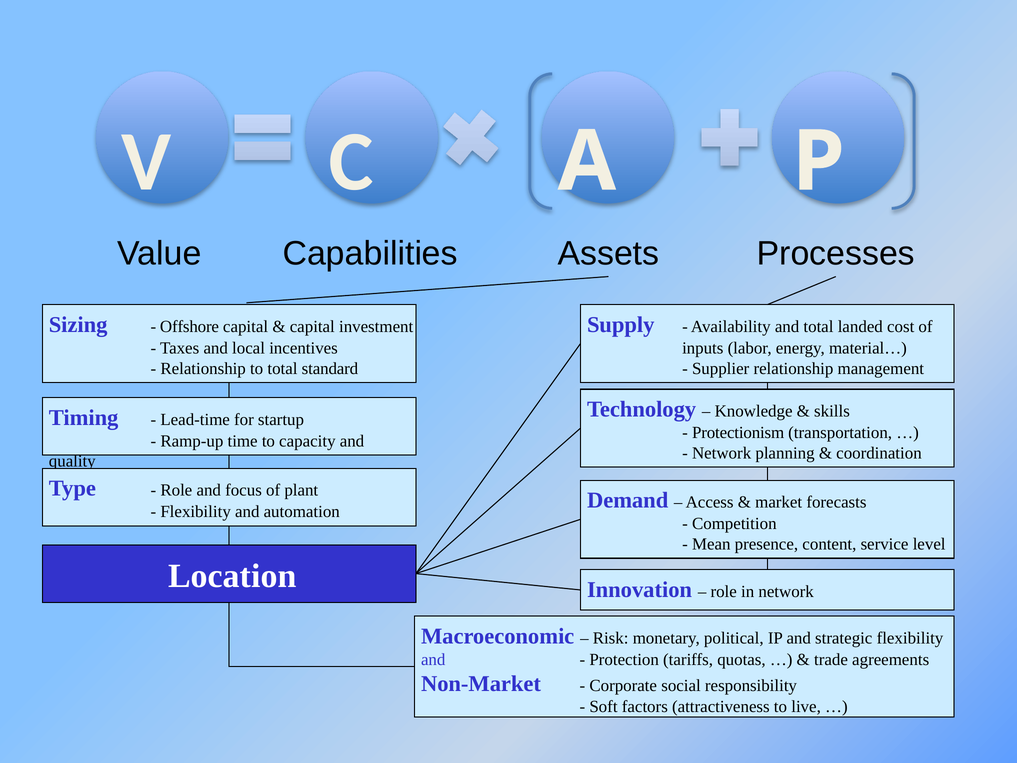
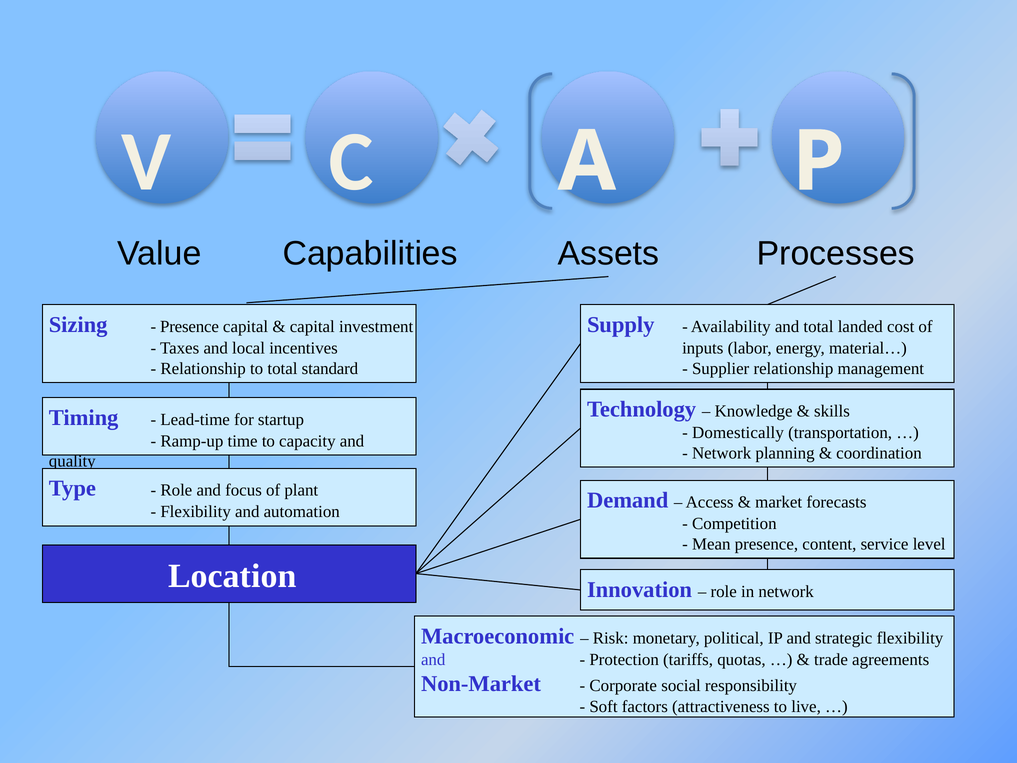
Offshore: Offshore -> Presence (189, 327)
Protectionism: Protectionism -> Domestically (738, 433)
